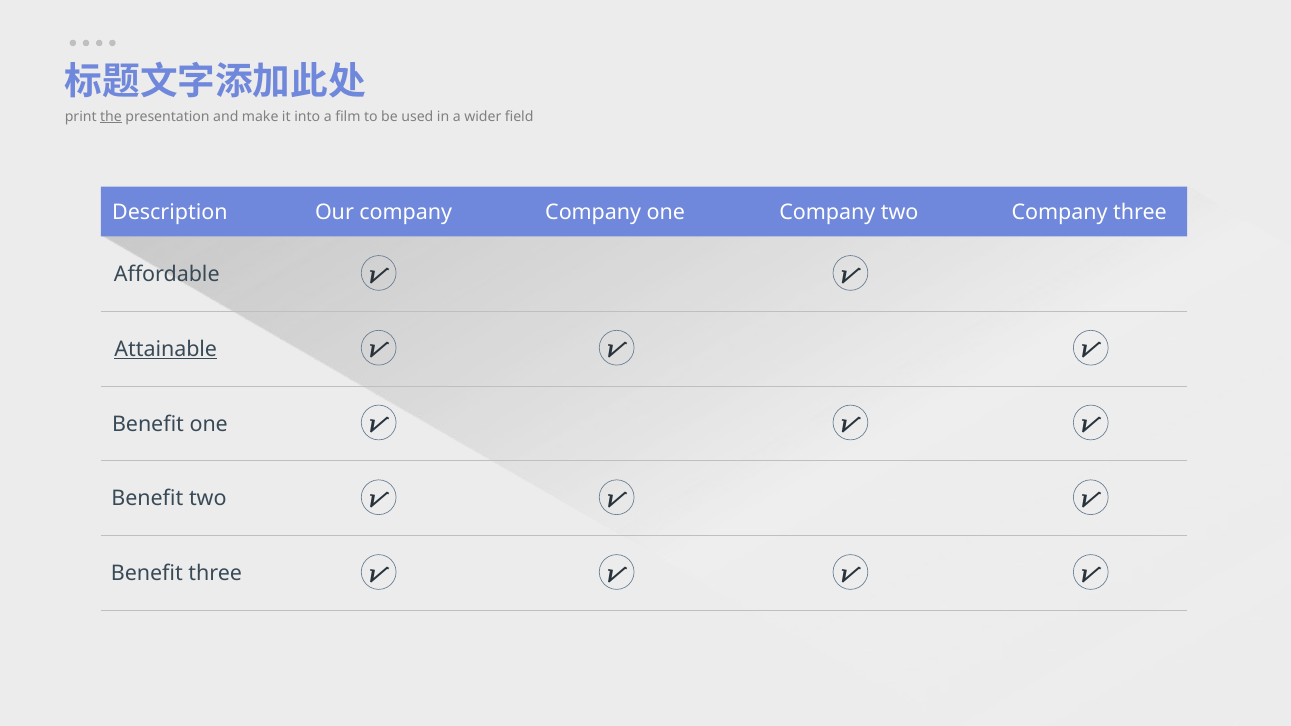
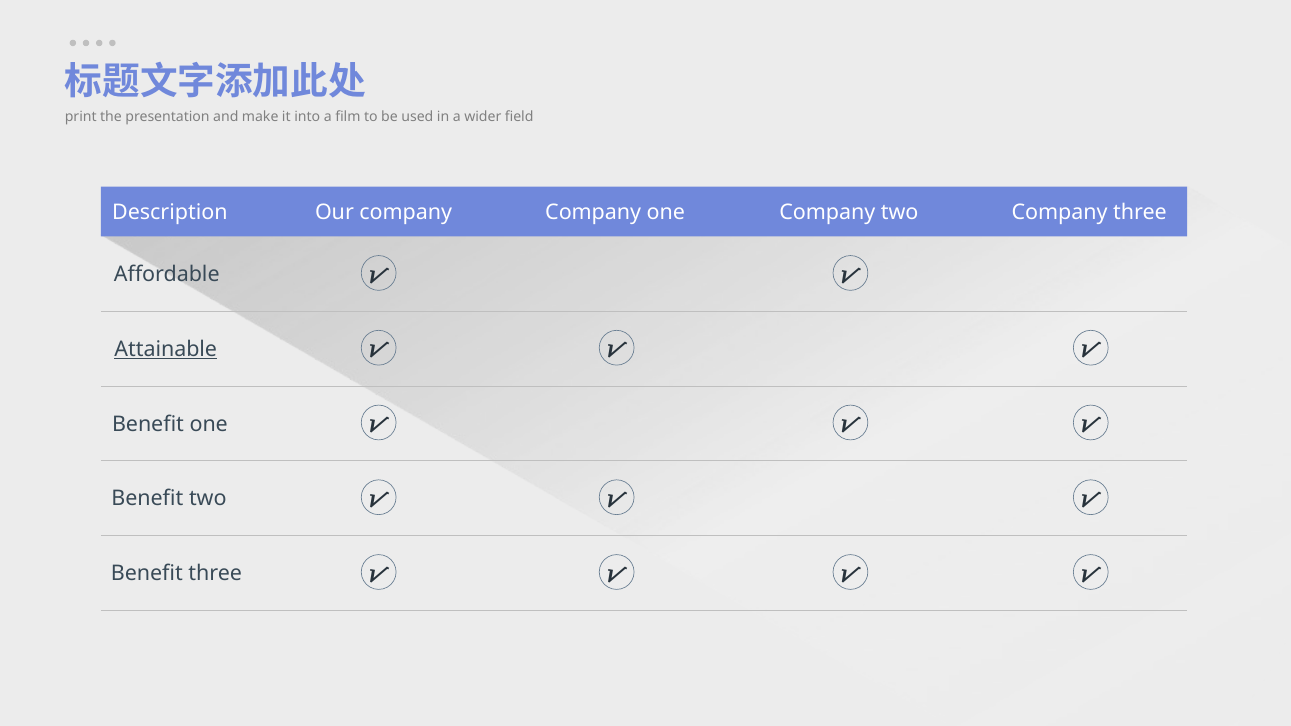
the underline: present -> none (111, 117)
